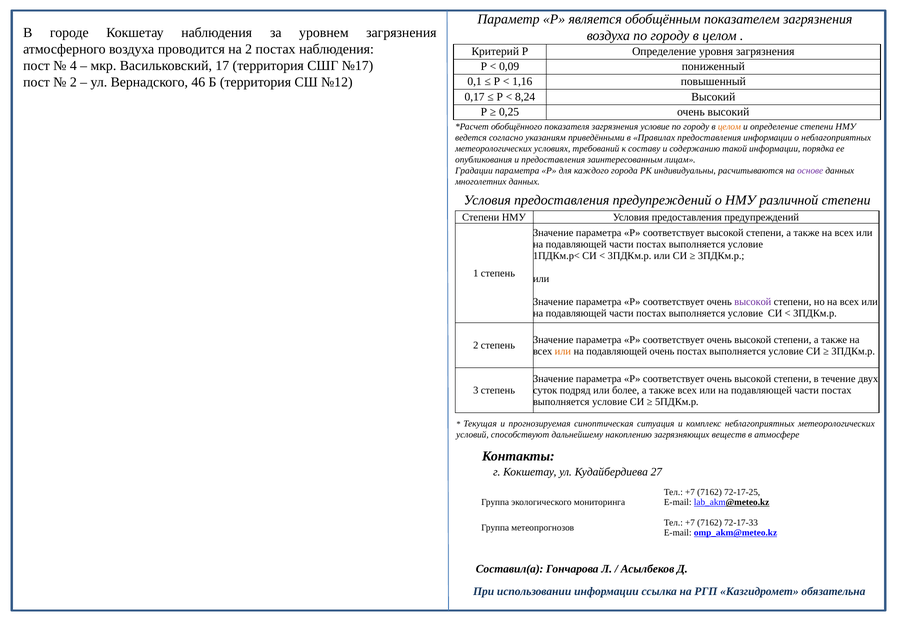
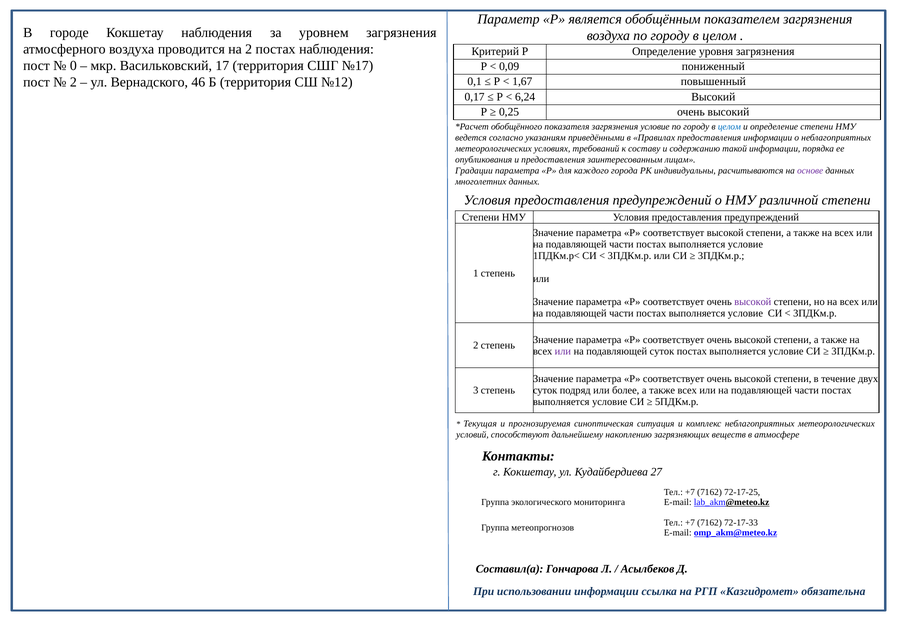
4: 4 -> 0 (73, 66)
1,16: 1,16 -> 1,67 (522, 82)
8,24: 8,24 -> 6,24 (525, 97)
целом colour: orange -> blue (729, 127)
или colour: orange -> purple (563, 351)
подавляющей очень: очень -> суток (662, 351)
